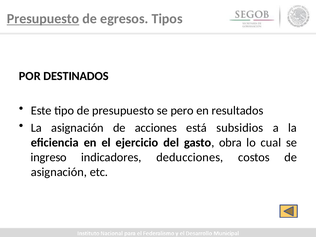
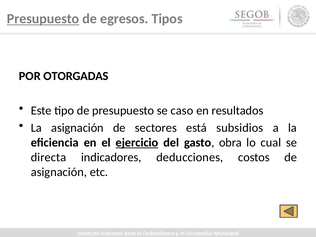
DESTINADOS: DESTINADOS -> OTORGADAS (76, 76)
pero: pero -> caso (182, 110)
acciones: acciones -> sectores (156, 128)
ejercicio underline: none -> present (137, 142)
ingreso: ingreso -> directa (49, 157)
